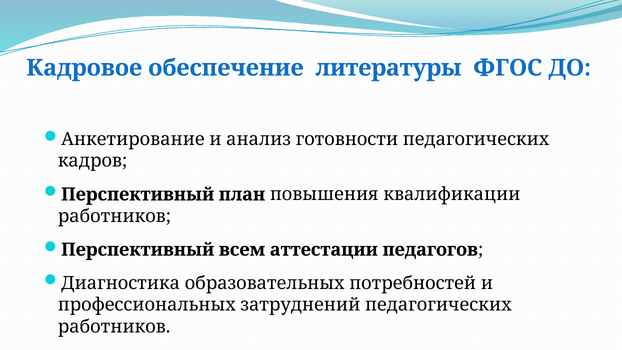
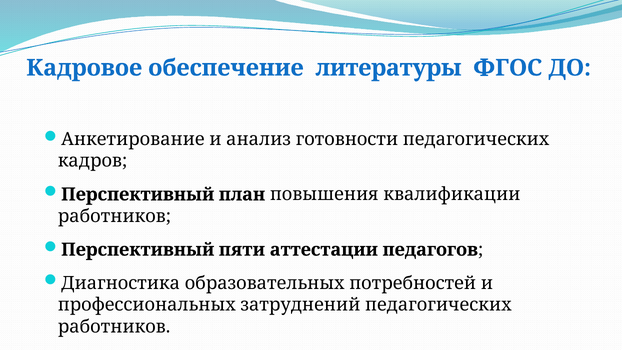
всем: всем -> пяти (242, 250)
